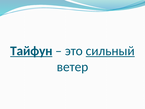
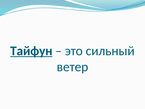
сильный underline: present -> none (110, 51)
